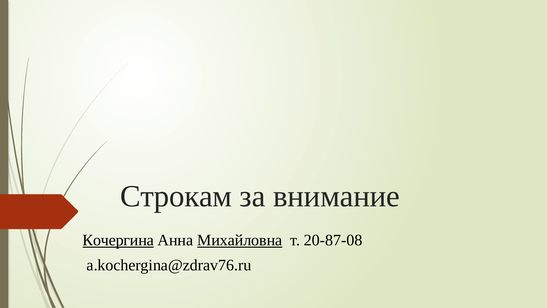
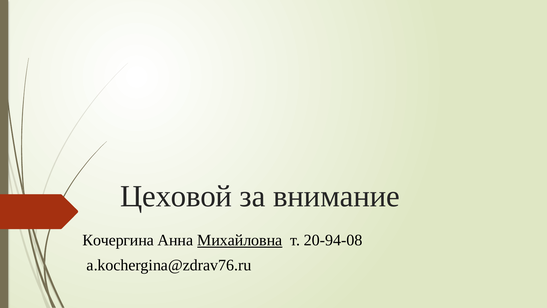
Строкам: Строкам -> Цеховой (176, 196)
Кочергина underline: present -> none (118, 240)
20-87-08: 20-87-08 -> 20-94-08 (333, 240)
